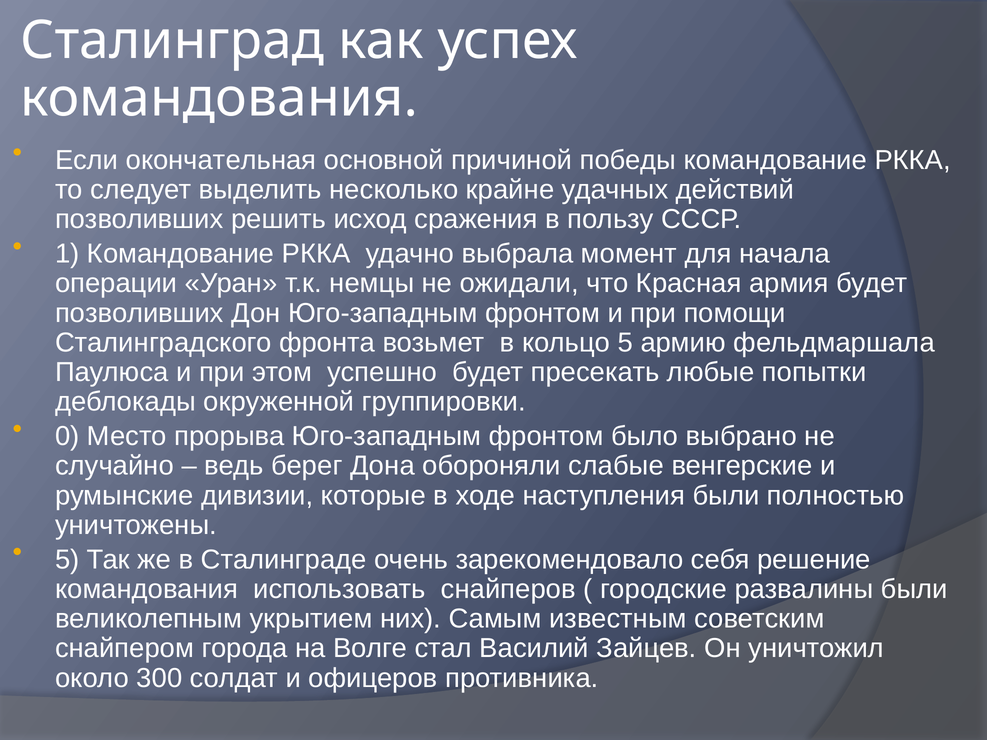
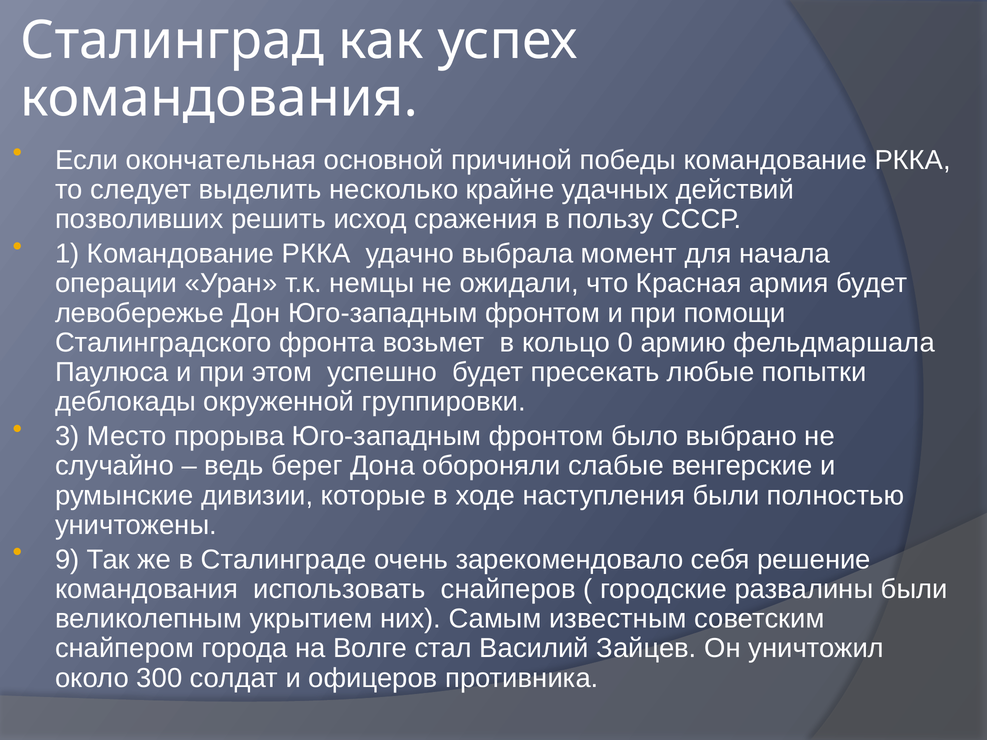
позволивших: позволивших -> левобережье (139, 313)
кольцо 5: 5 -> 0 (625, 343)
0: 0 -> 3 (67, 436)
5: 5 -> 9 (67, 560)
